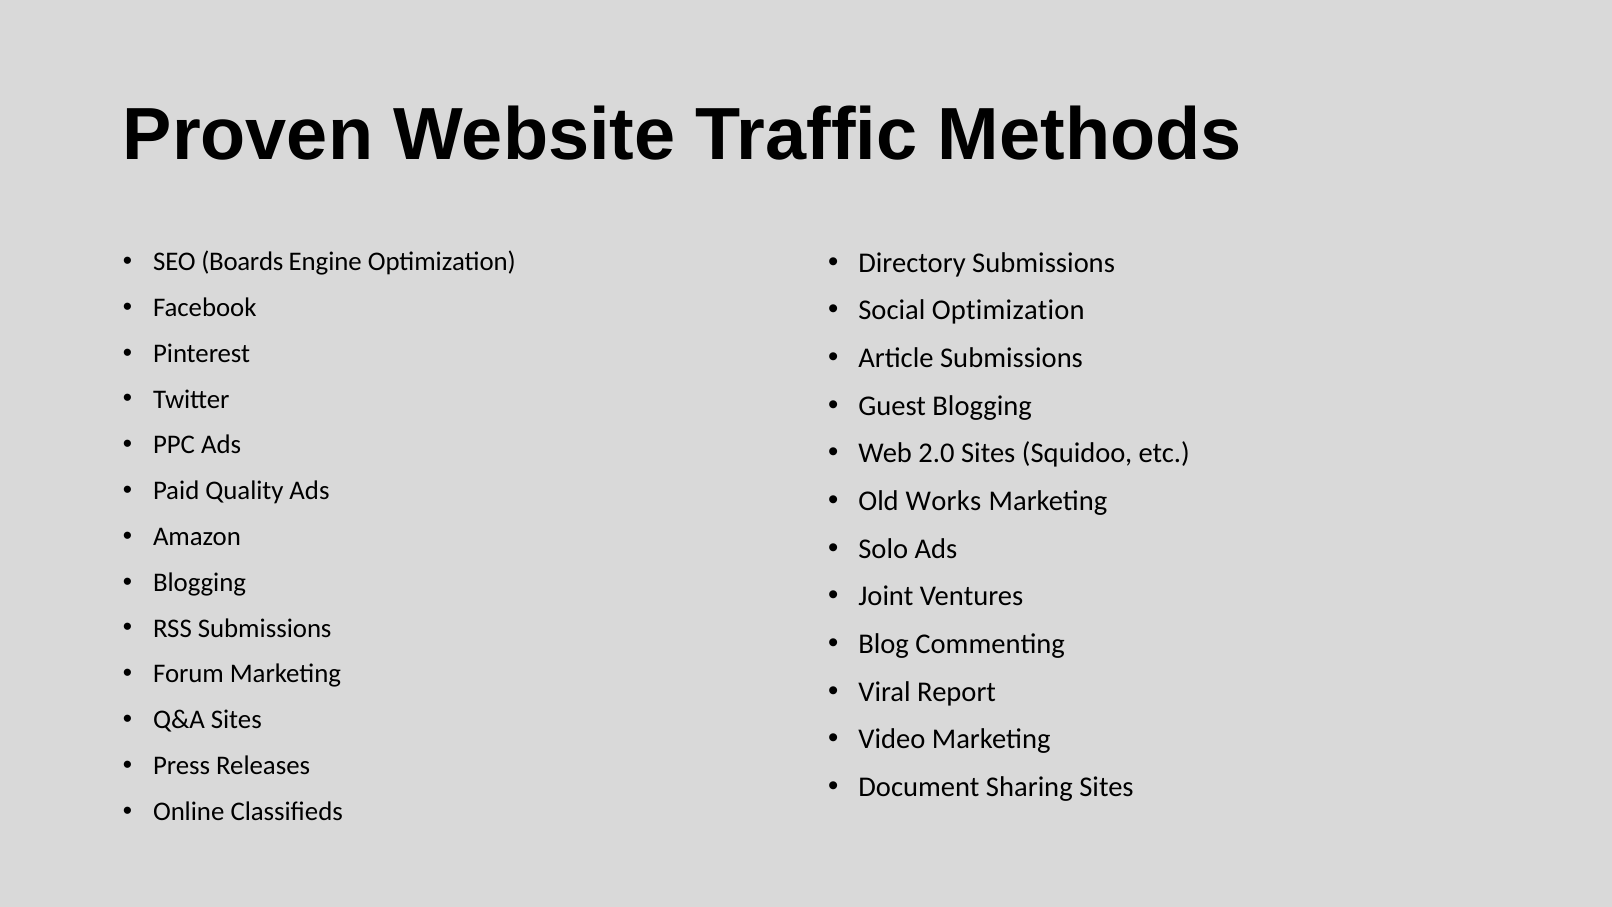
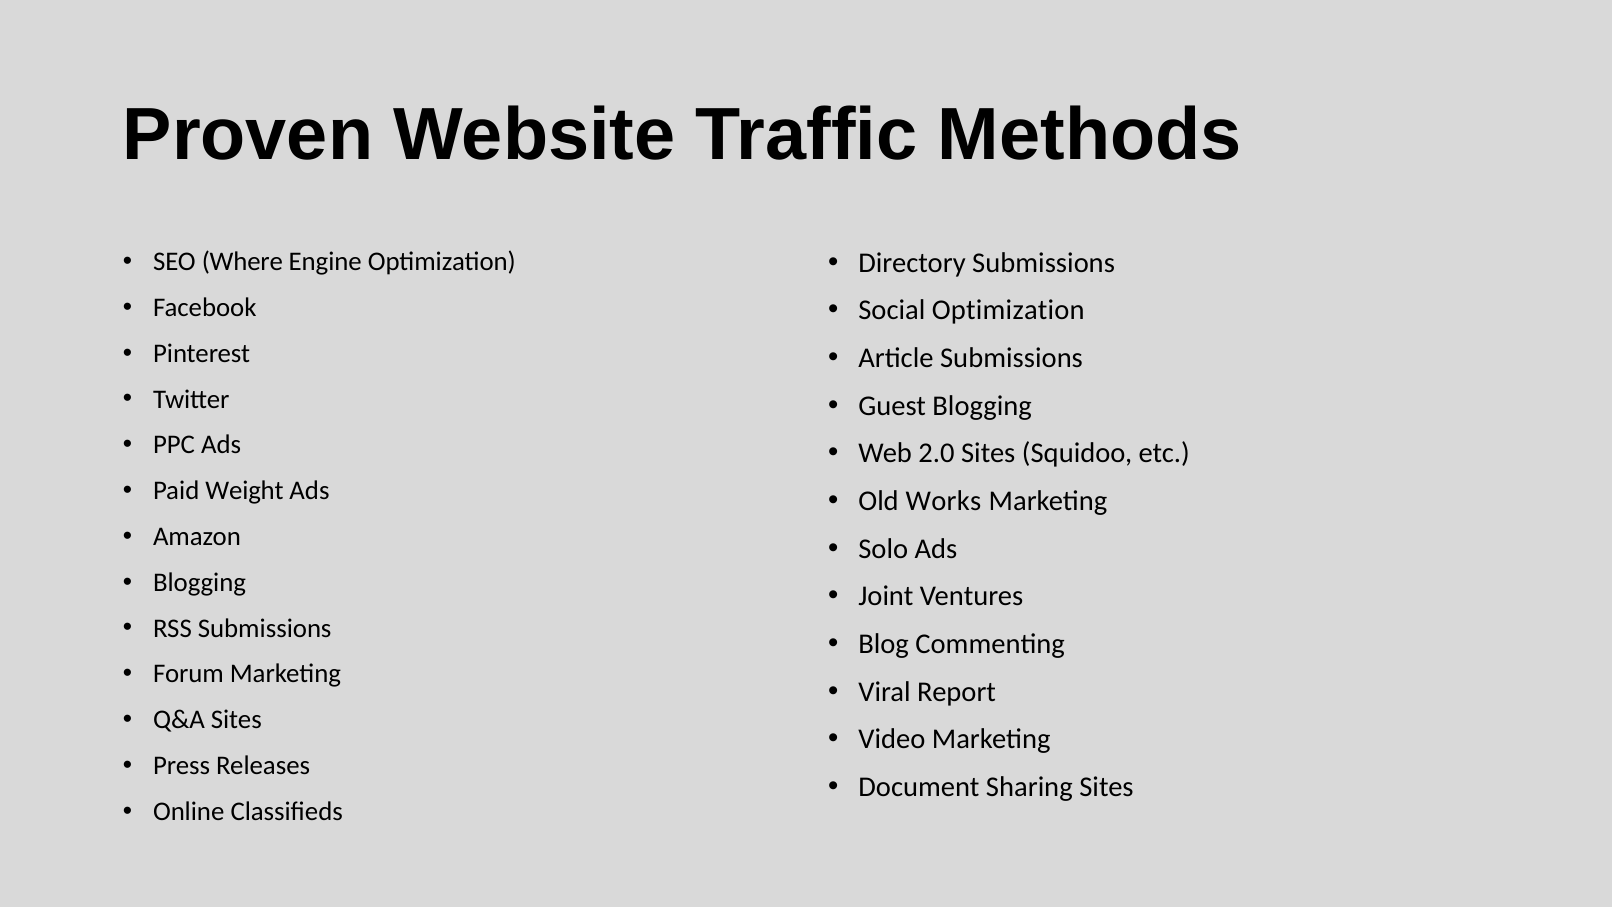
Boards: Boards -> Where (242, 262)
Quality: Quality -> Weight (245, 491)
